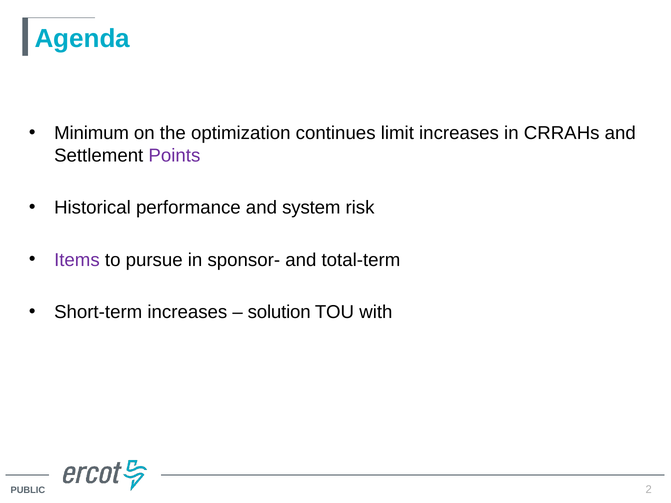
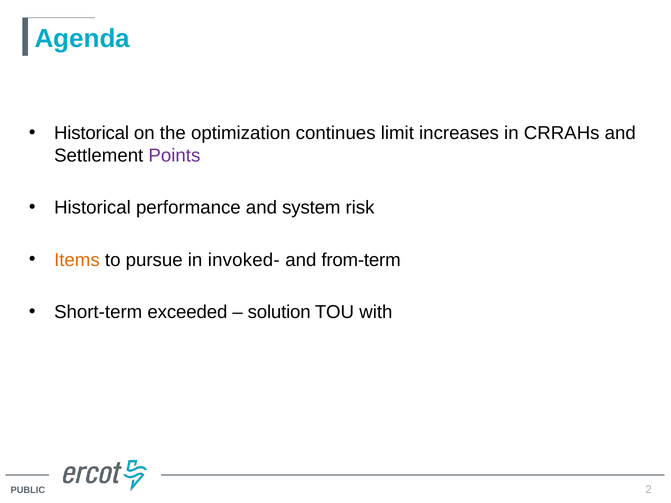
Minimum: Minimum -> Historical (92, 133)
Items colour: purple -> orange (77, 260)
sponsor-: sponsor- -> invoked- (244, 260)
total-term: total-term -> from-term (361, 260)
Short-term increases: increases -> exceeded (187, 312)
